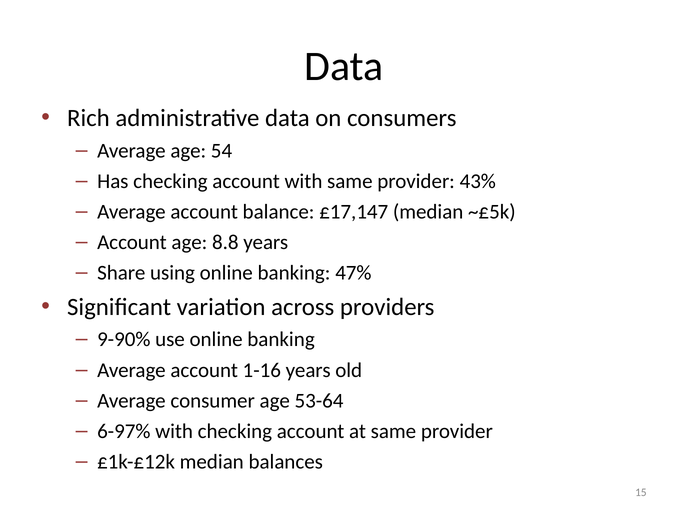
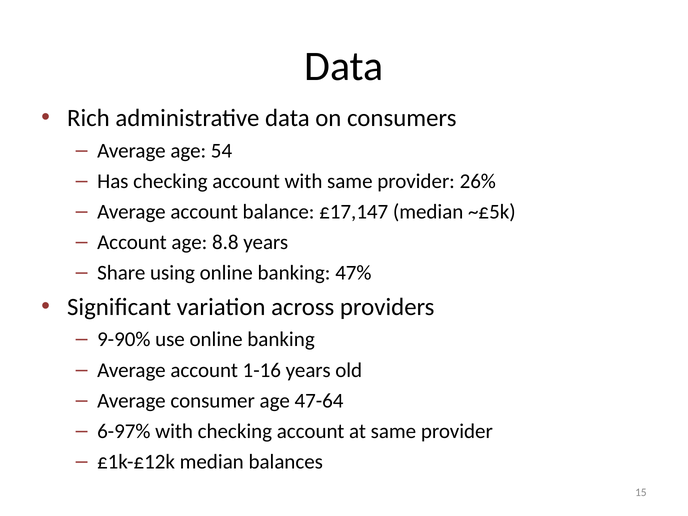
43%: 43% -> 26% (478, 181)
53-64: 53-64 -> 47-64 (319, 401)
